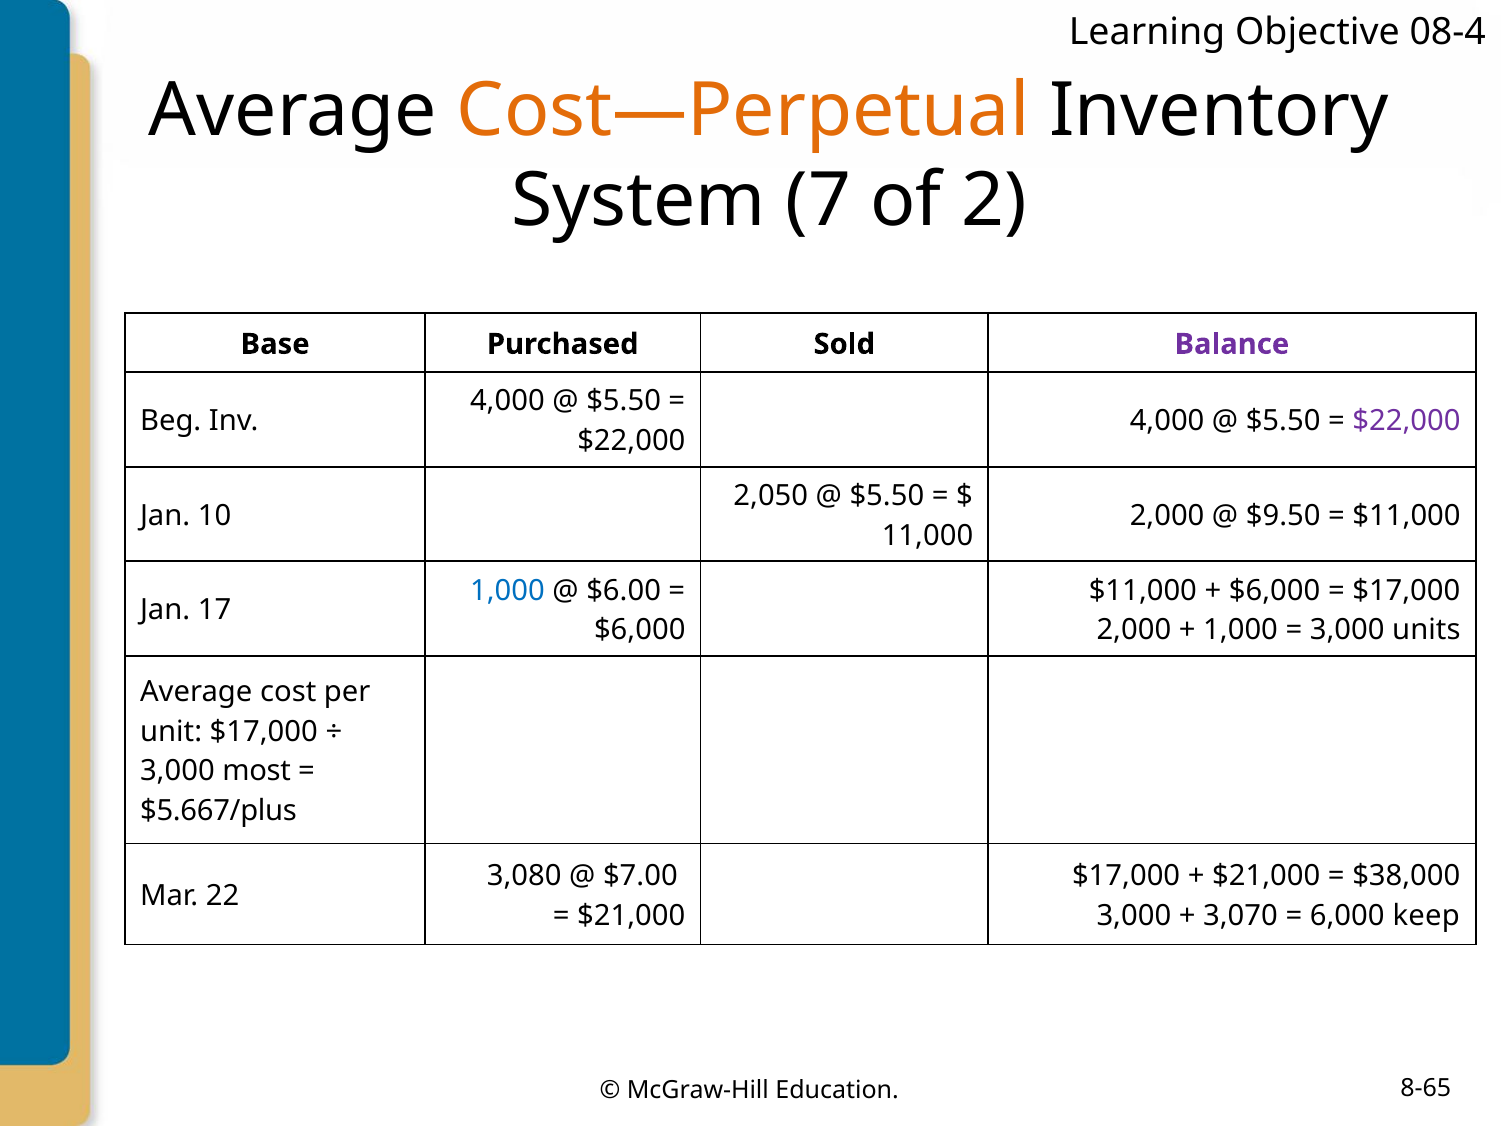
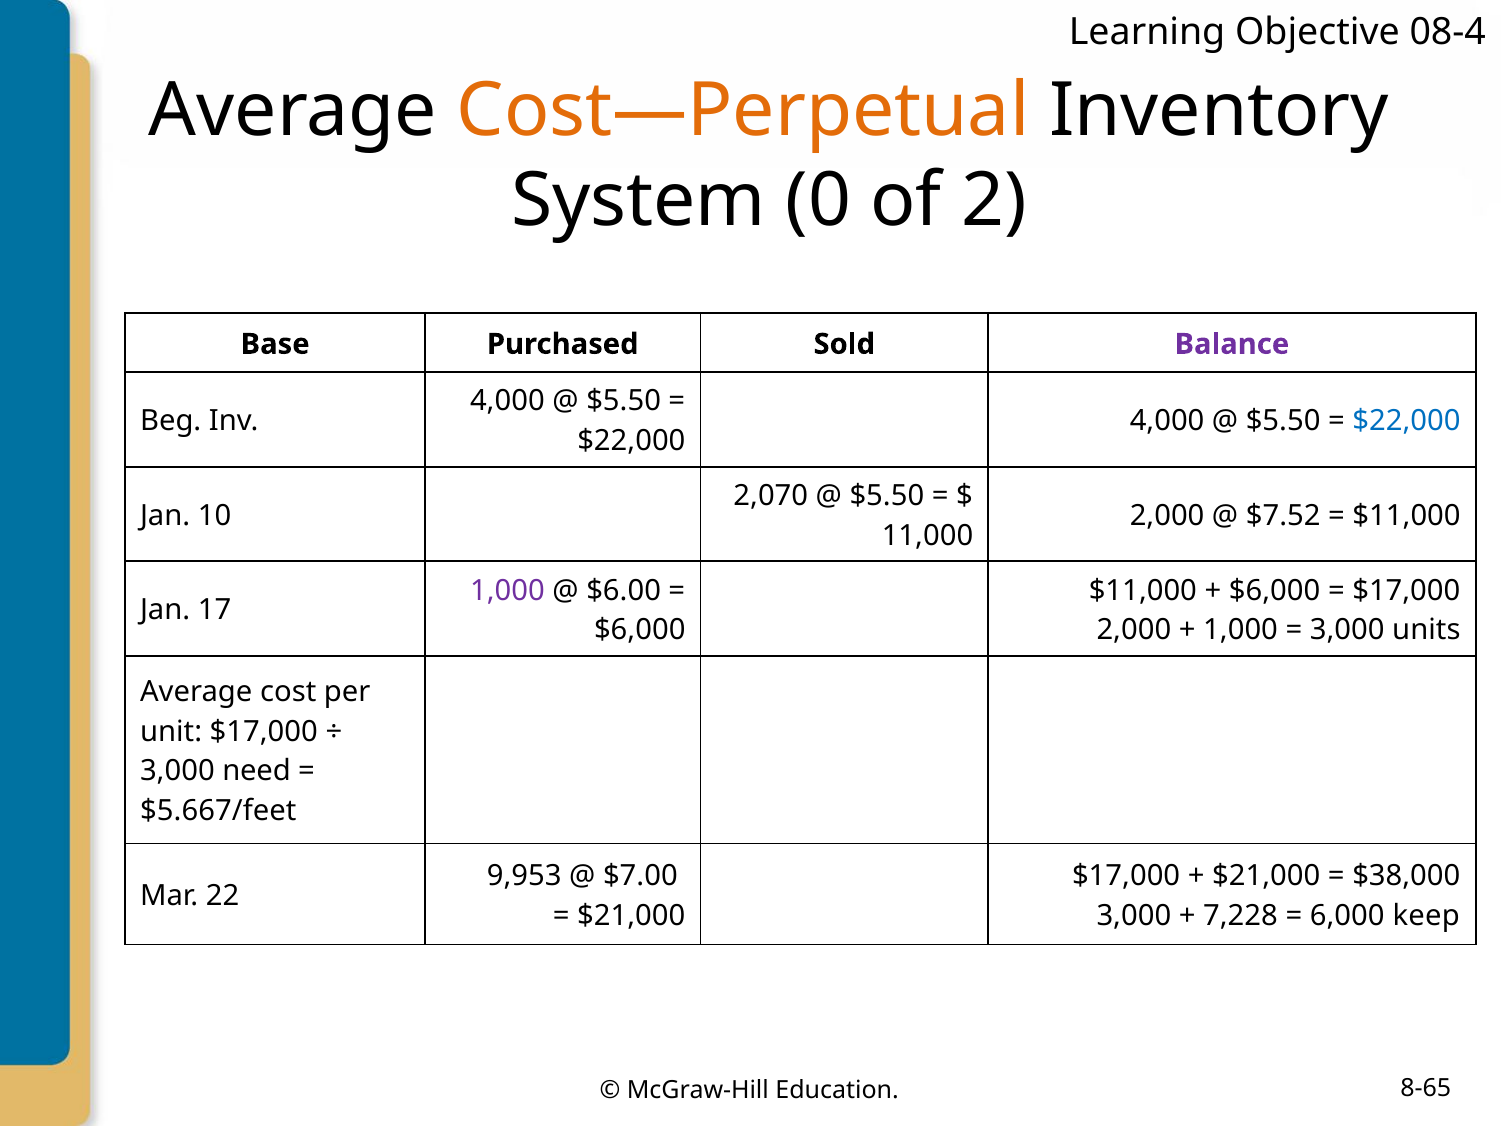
7: 7 -> 0 (818, 200)
$22,000 colour: purple -> blue (1406, 421)
2,050: 2,050 -> 2,070 (771, 496)
$9.50: $9.50 -> $7.52 (1283, 516)
1,000 colour: blue -> purple (507, 590)
most: most -> need (257, 771)
$5.667/plus: $5.667/plus -> $5.667/feet (218, 811)
3,080: 3,080 -> 9,953 (524, 876)
3,070: 3,070 -> 7,228 (1240, 915)
